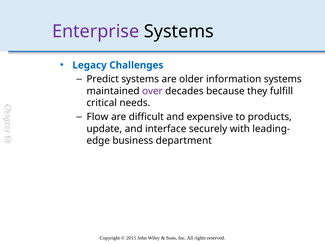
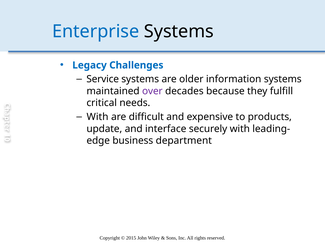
Enterprise colour: purple -> blue (96, 31)
Predict: Predict -> Service (103, 79)
Flow: Flow -> With (98, 117)
